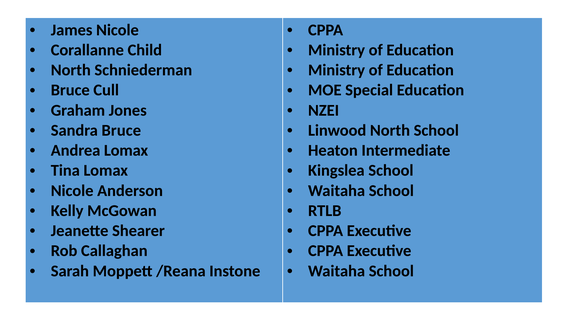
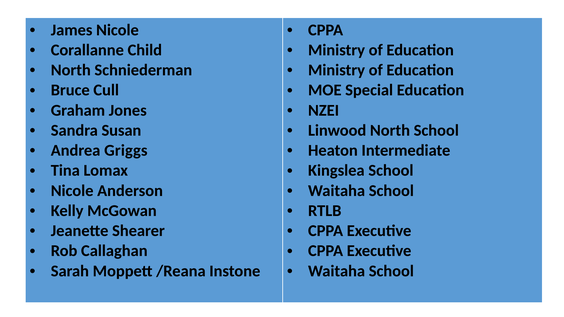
Sandra Bruce: Bruce -> Susan (121, 130)
Andrea Lomax: Lomax -> Griggs (126, 151)
